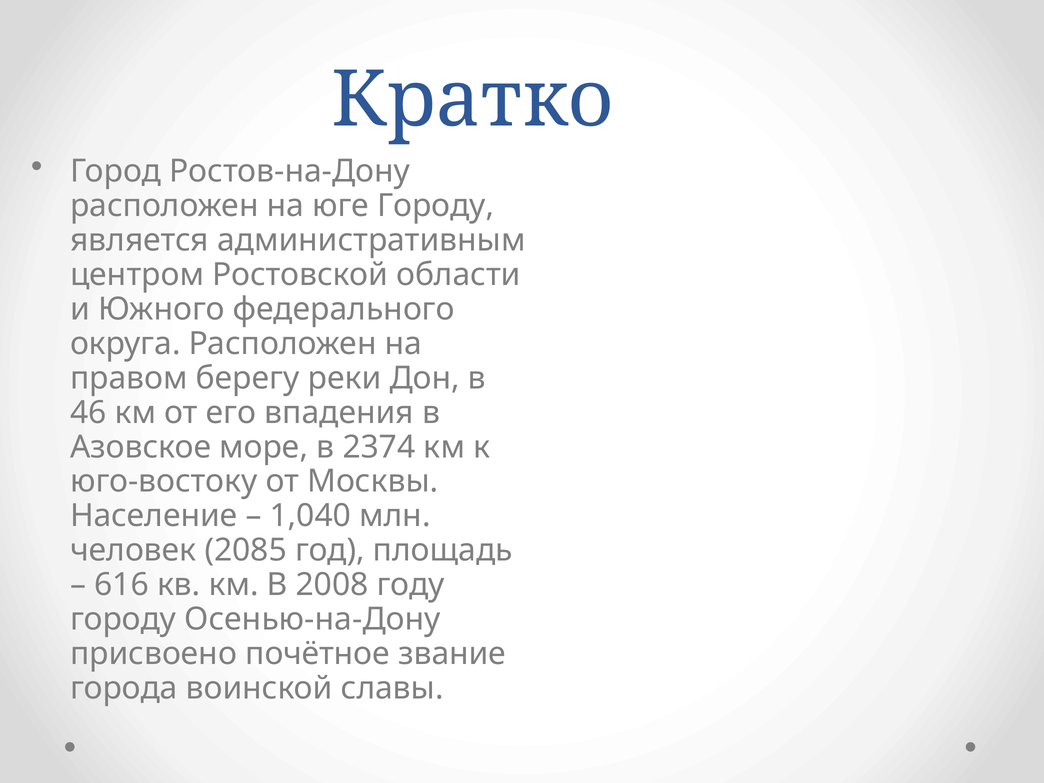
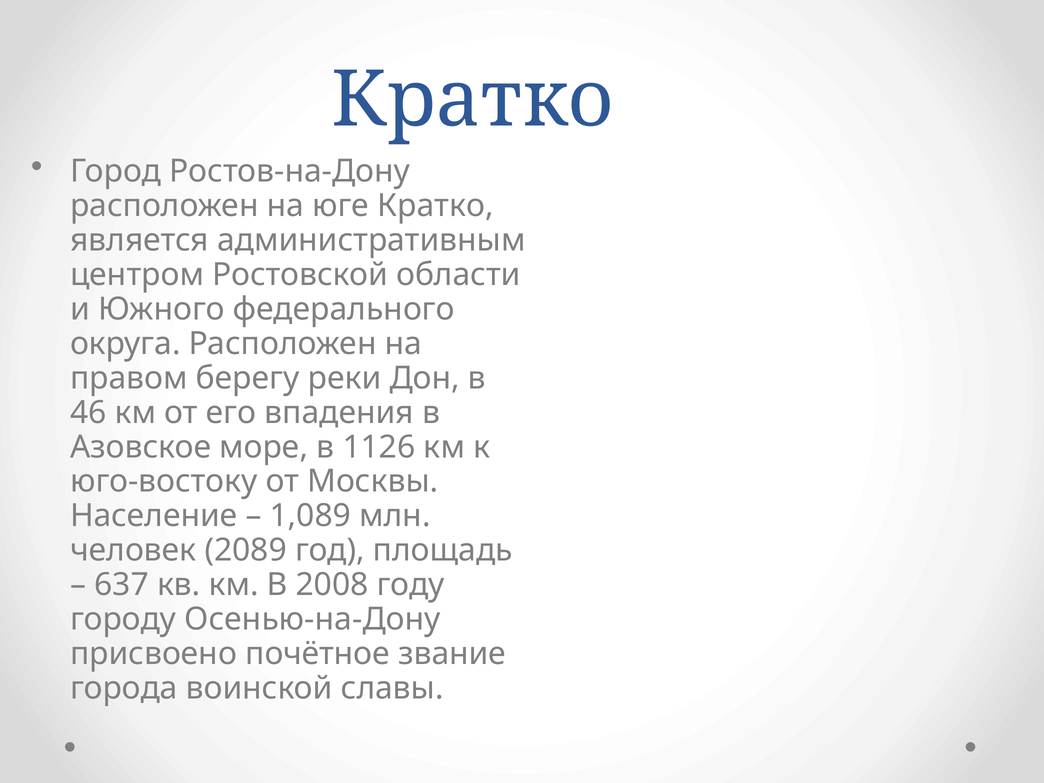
юге Городу: Городу -> Кратко (436, 206)
2374: 2374 -> 1126 (379, 447)
1,040: 1,040 -> 1,089 (310, 516)
2085: 2085 -> 2089 (246, 550)
616: 616 -> 637 (122, 585)
